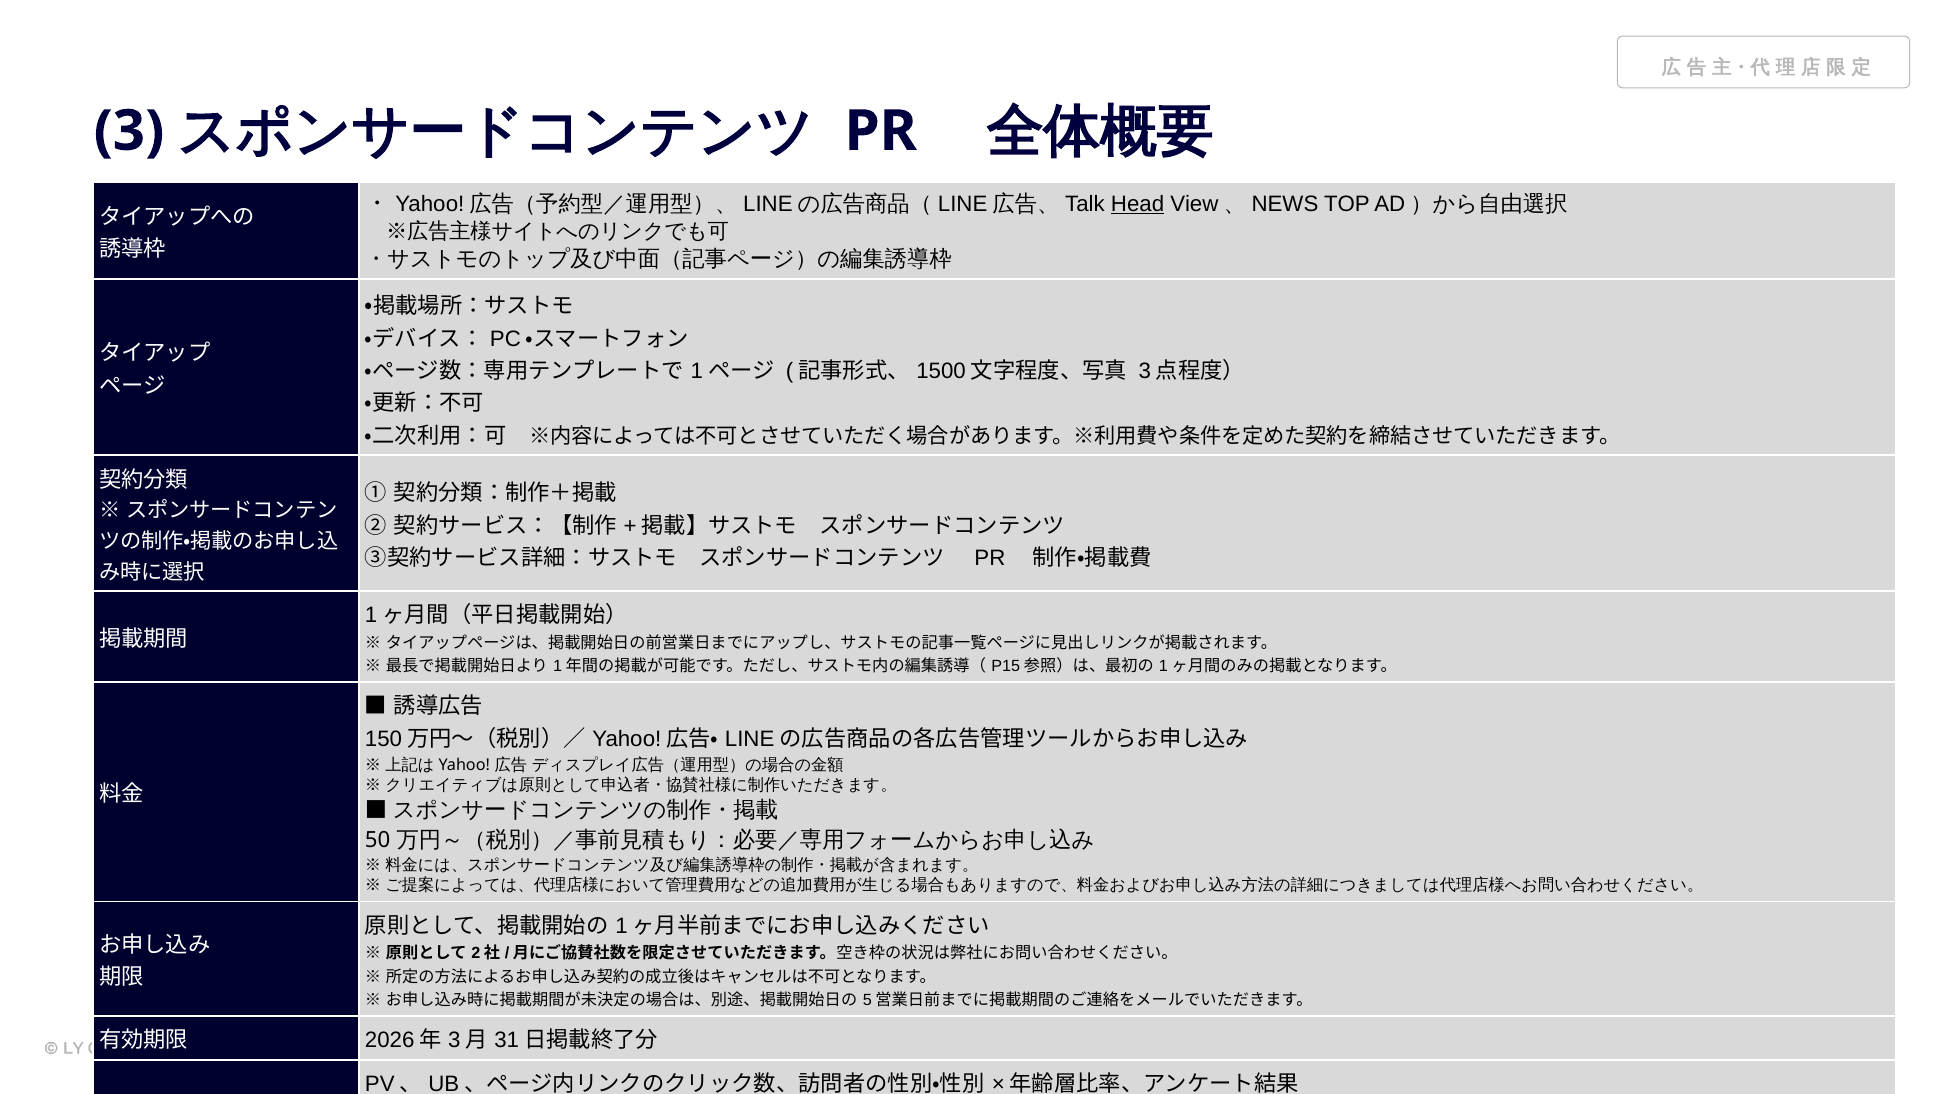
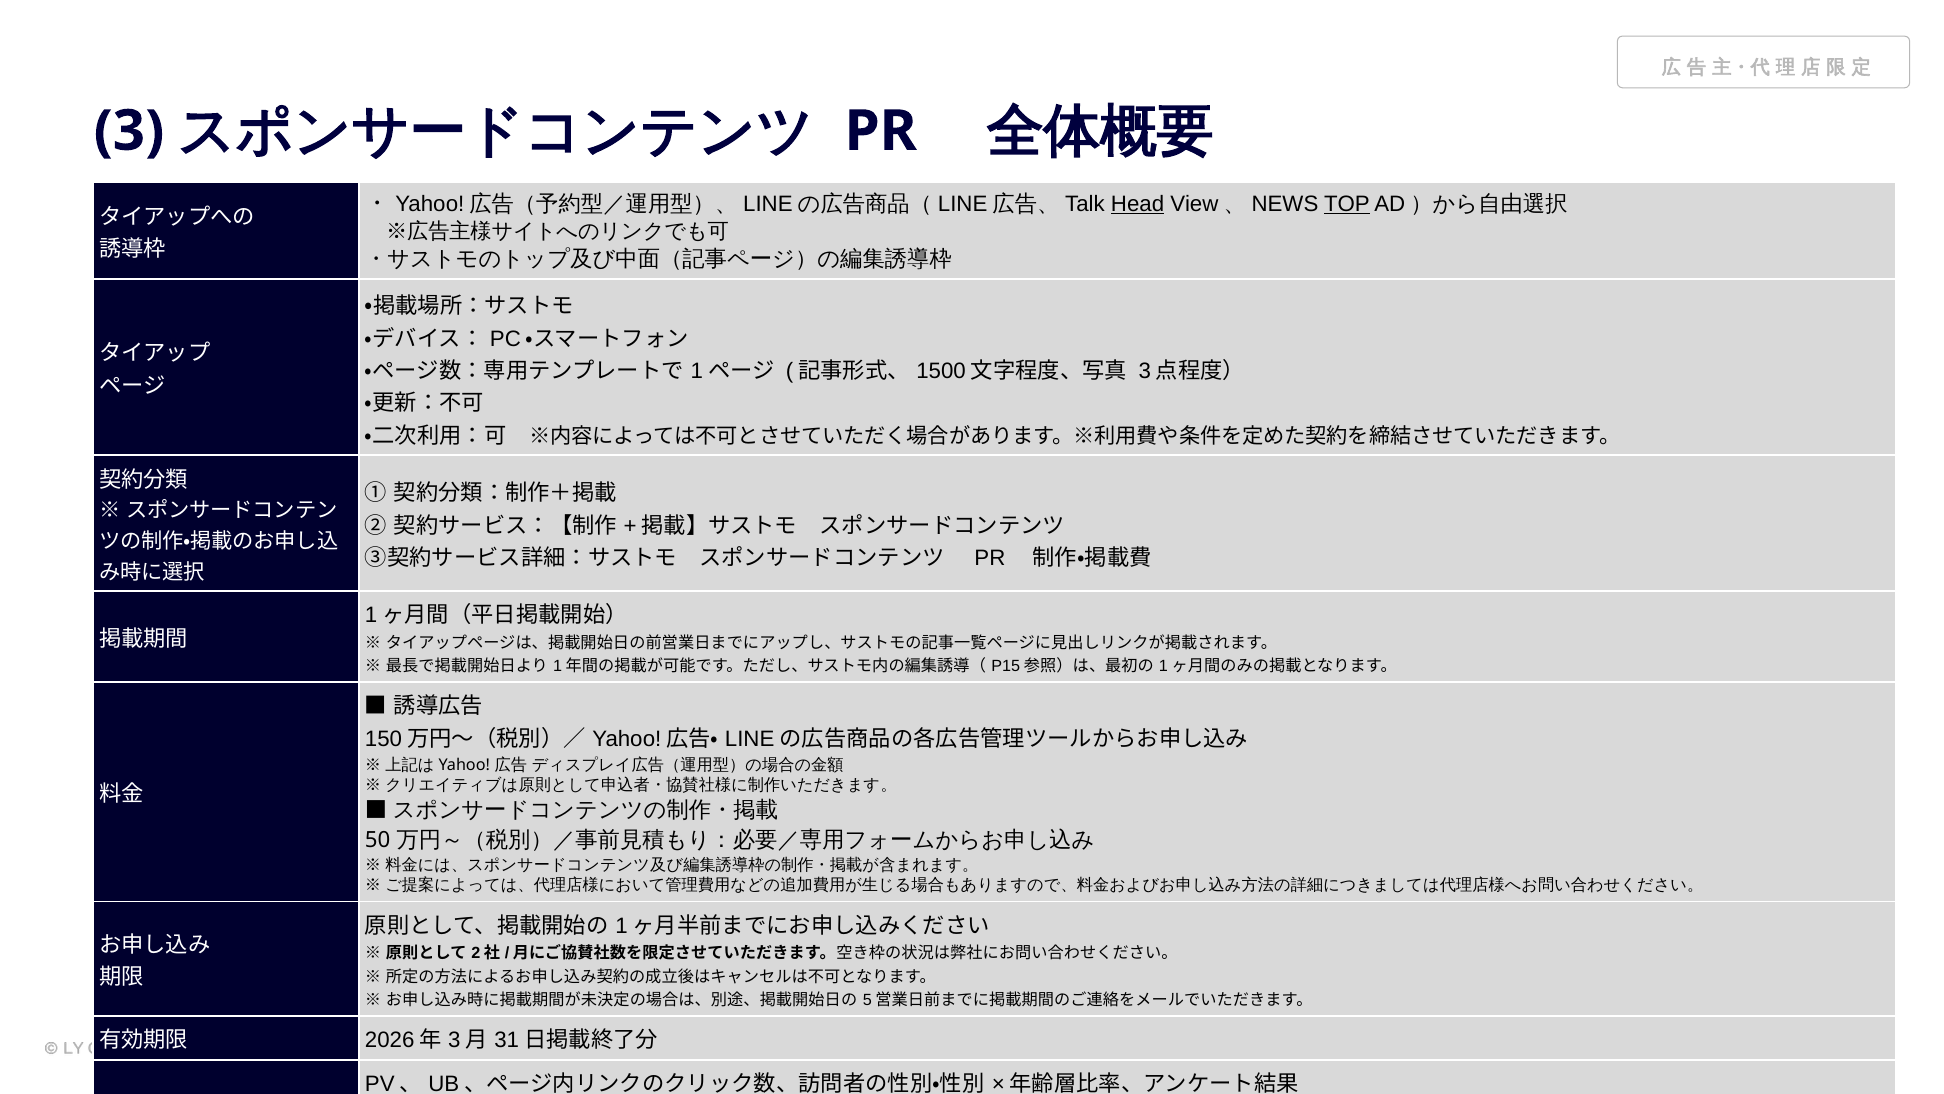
TOP underline: none -> present (1347, 204)
